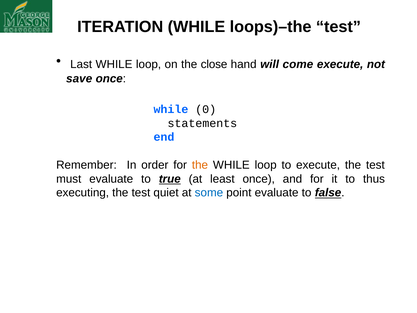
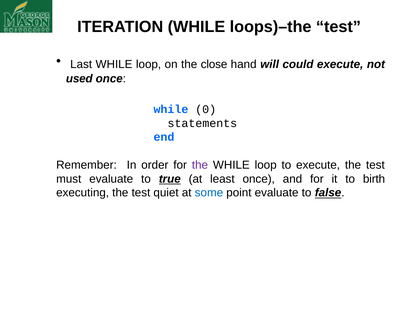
come: come -> could (298, 64)
save: save -> used (79, 79)
the colour: orange -> purple (200, 165)
thus: thus -> birth (374, 179)
